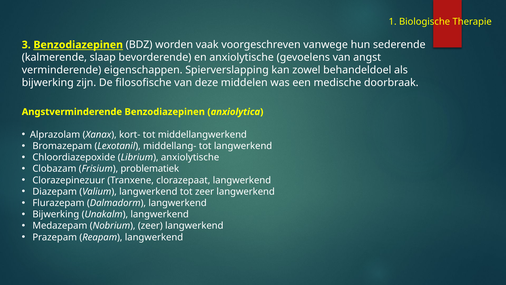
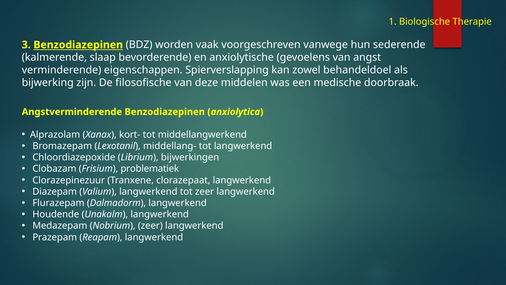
Librium anxiolytische: anxiolytische -> bijwerkingen (190, 157)
Bijwerking: Bijwerking -> Houdende (56, 214)
